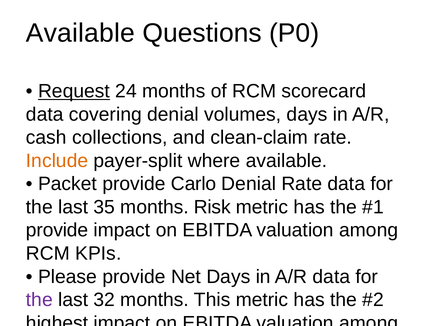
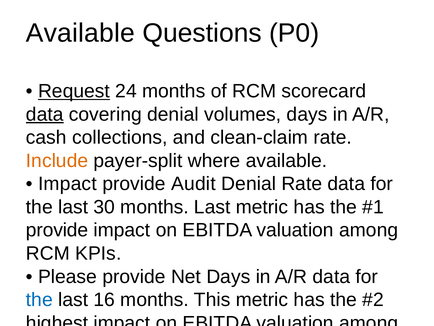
data underline: none -> present (45, 114)
Packet: Packet -> Impact (67, 184)
Carlo: Carlo -> Audit (193, 184)
35: 35 -> 30 (104, 207)
months Risk: Risk -> Last (212, 207)
the colour: purple -> blue (39, 299)
32: 32 -> 16 (104, 299)
